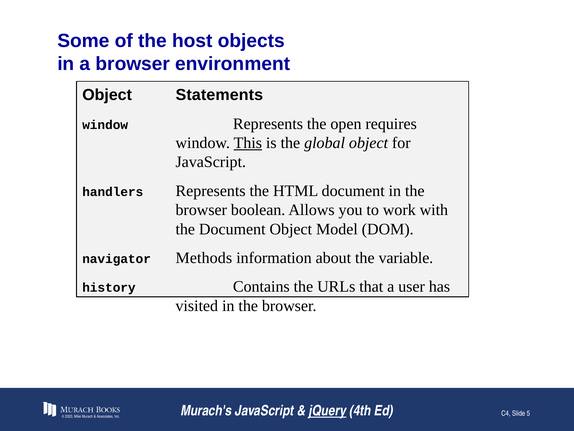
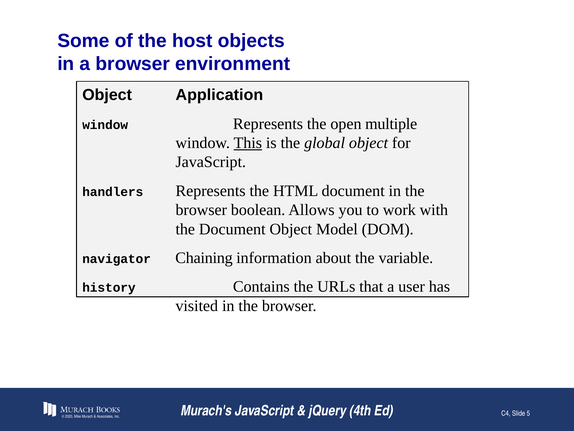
Statements: Statements -> Application (219, 95)
requires: requires -> multiple (391, 124)
Methods: Methods -> Chaining (204, 258)
jQuery underline: present -> none (328, 410)
